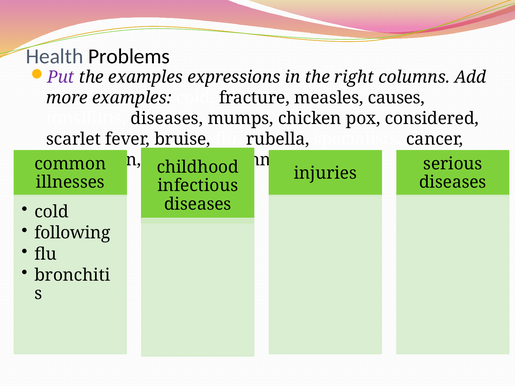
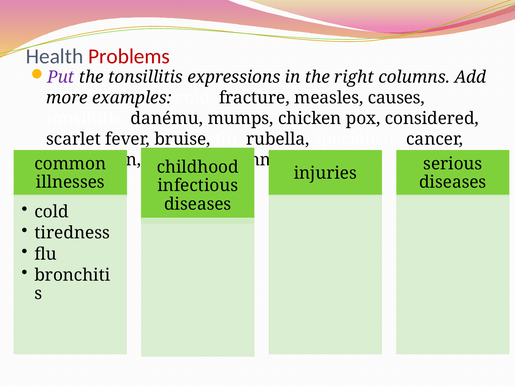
Problems colour: black -> red (129, 57)
the examples: examples -> tonsillitis (146, 77)
tonsillitis diseases: diseases -> danému (167, 119)
following: following -> tiredness (72, 233)
